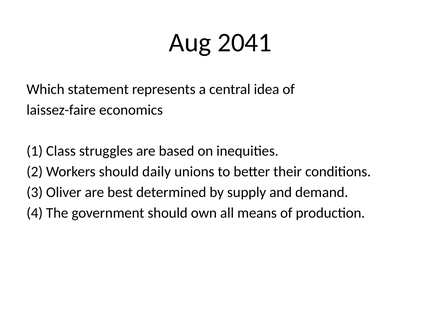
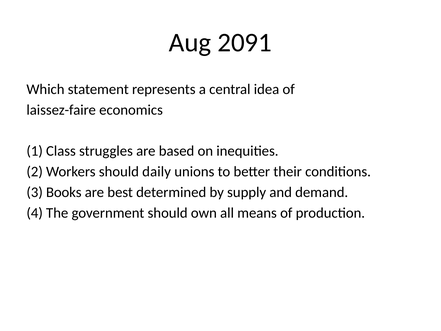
2041: 2041 -> 2091 (245, 43)
Oliver: Oliver -> Books (64, 192)
